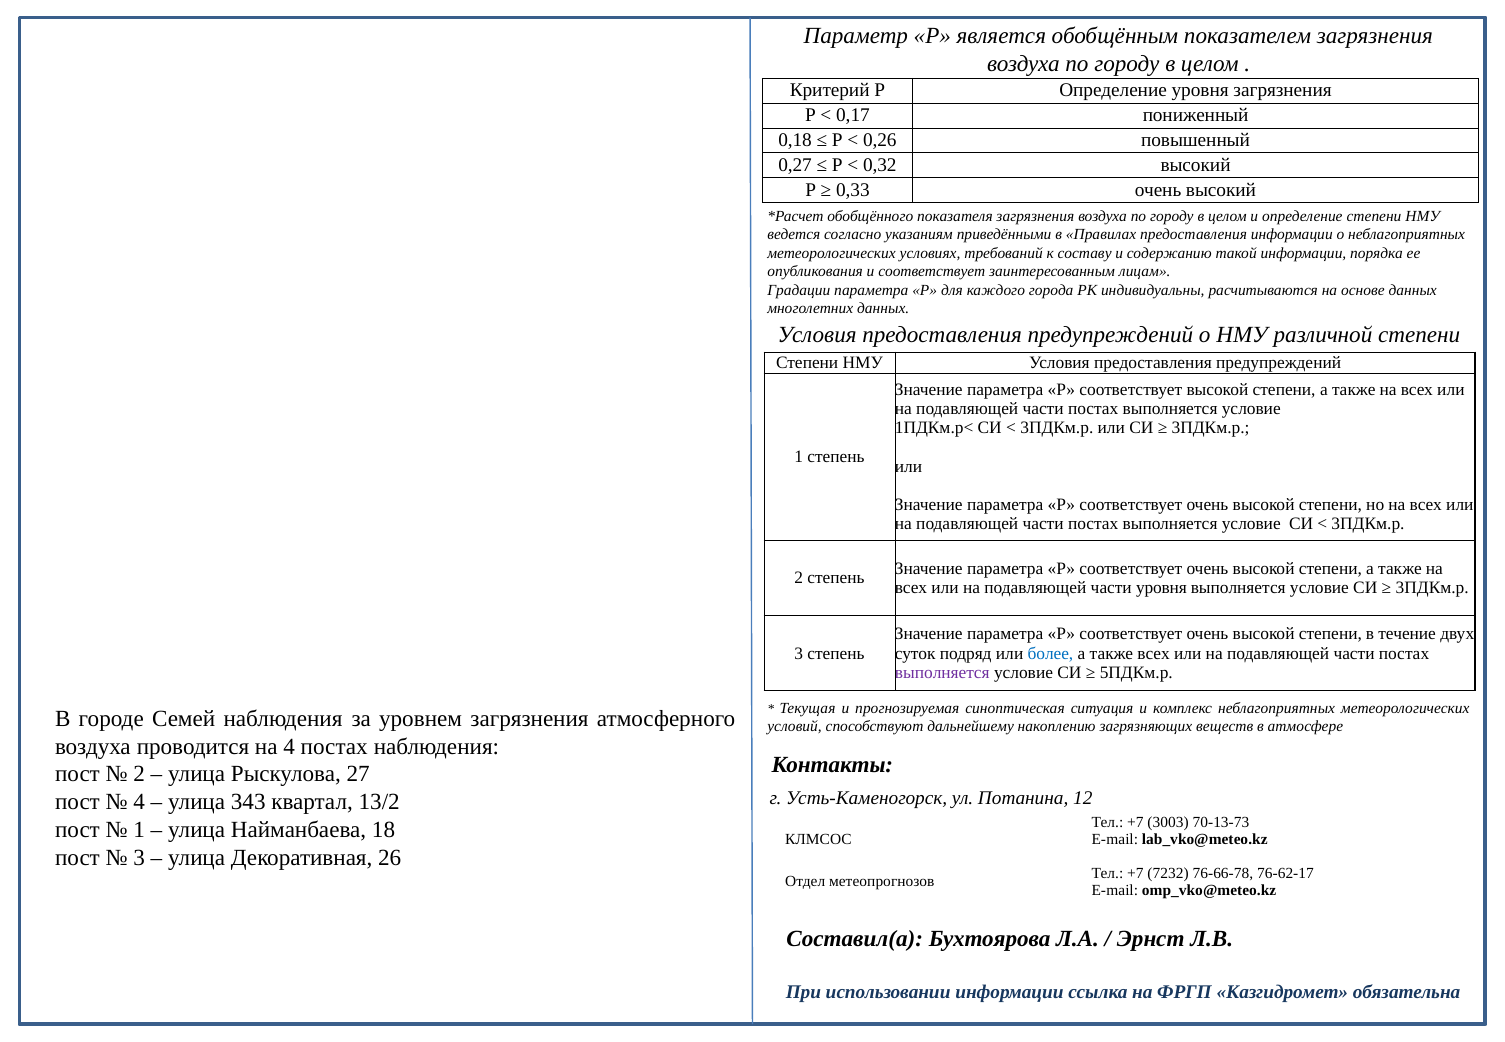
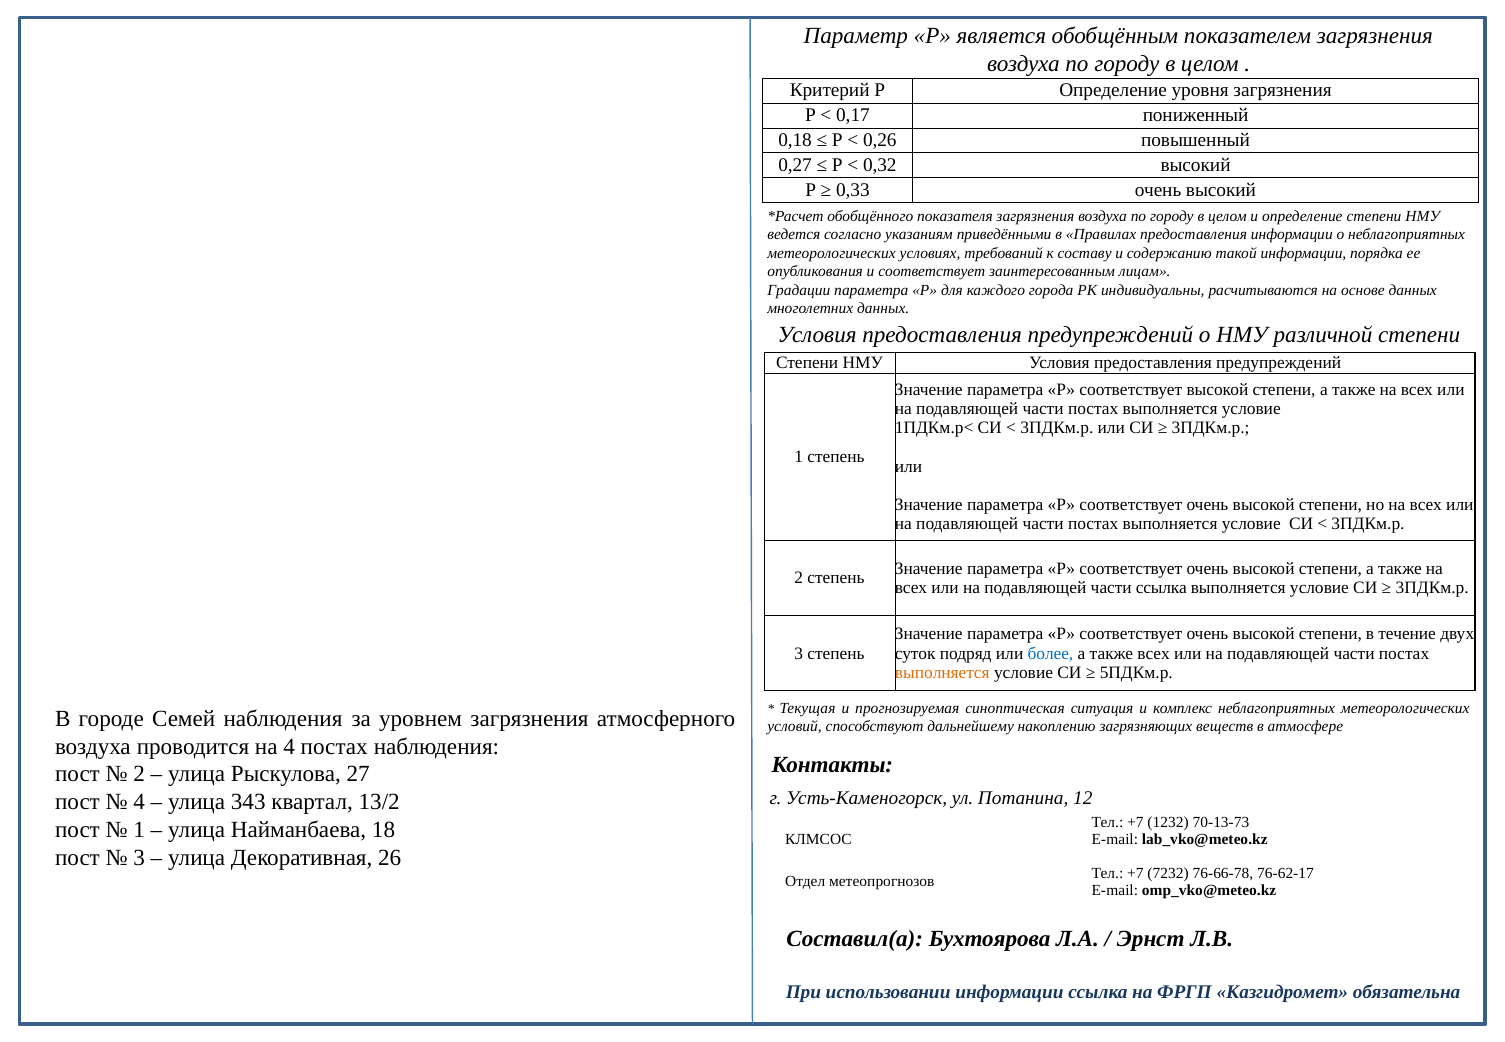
части уровня: уровня -> ссылка (1161, 588)
выполняется colour: purple -> orange (942, 673)
3003: 3003 -> 1232 (1168, 822)
